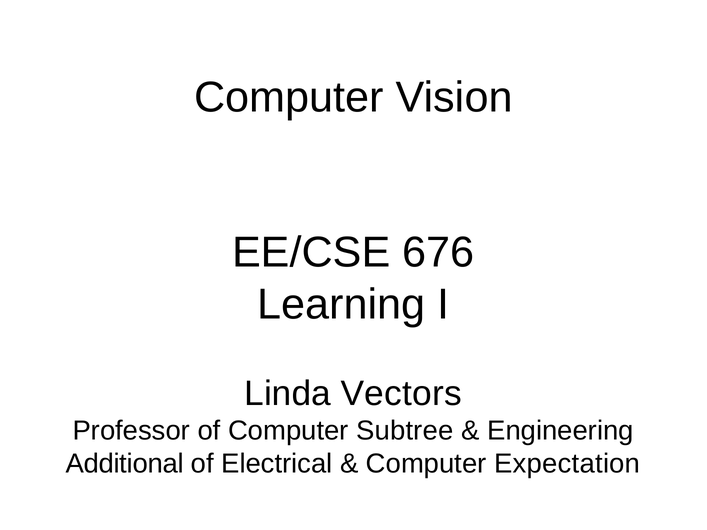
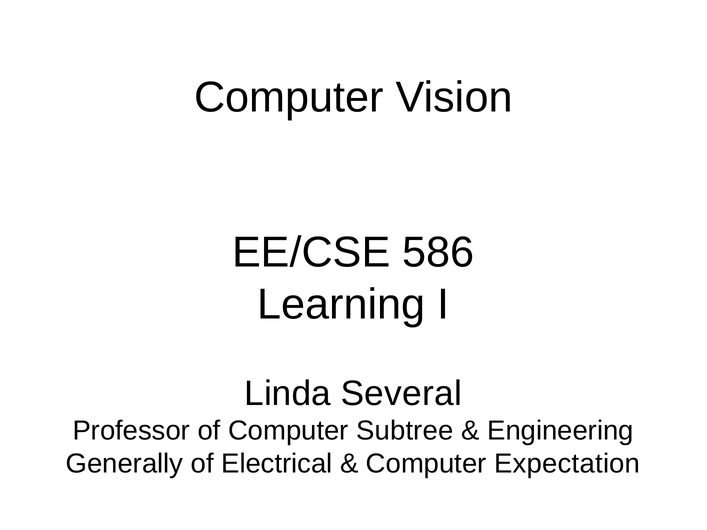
676: 676 -> 586 (438, 253)
Vectors: Vectors -> Several (401, 394)
Additional: Additional -> Generally (125, 464)
